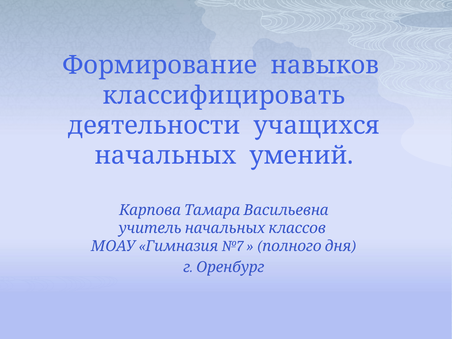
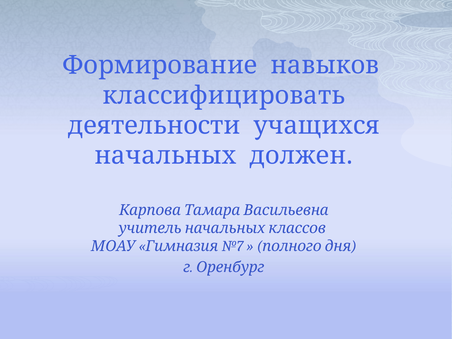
умений: умений -> должен (301, 156)
